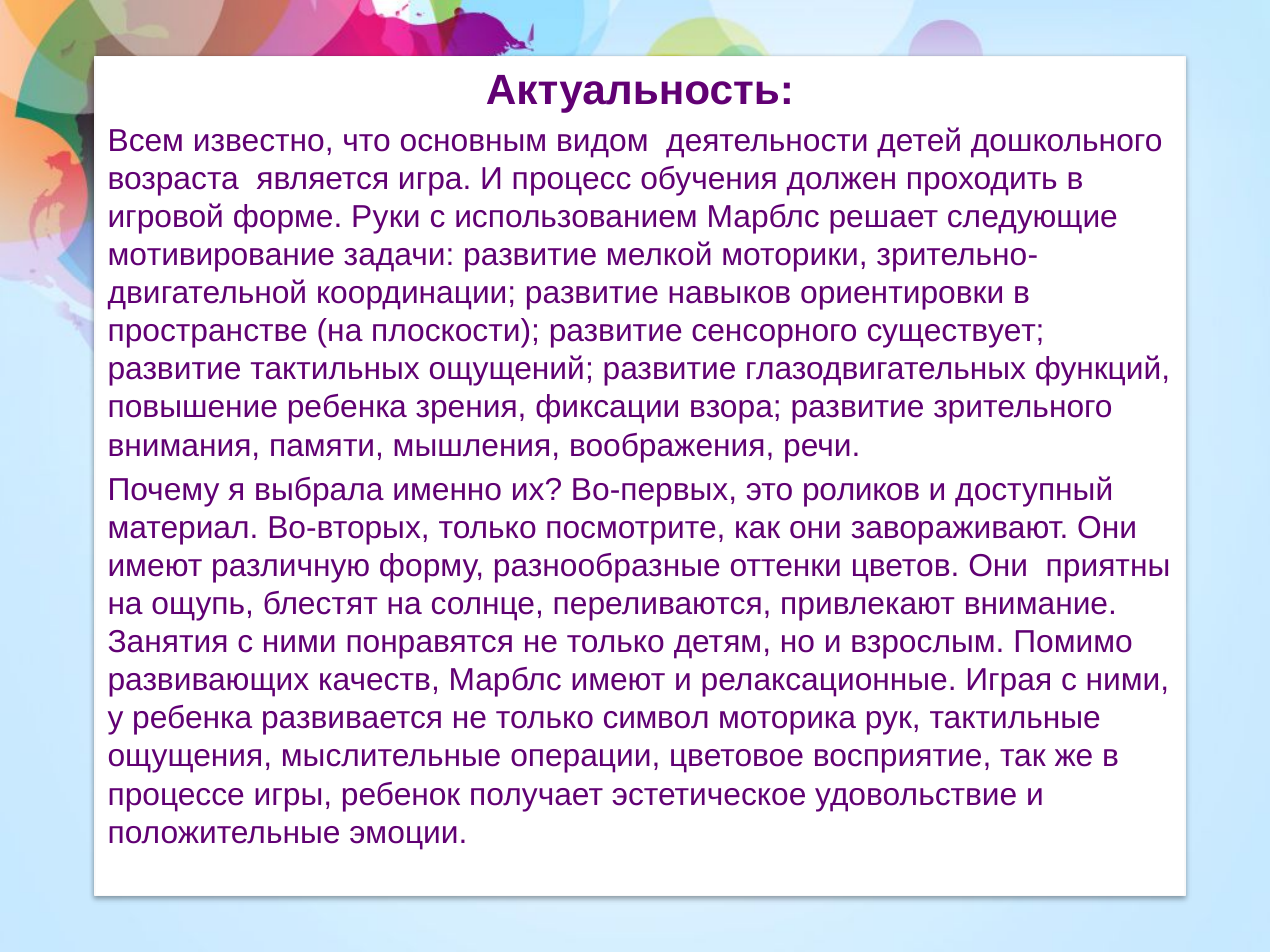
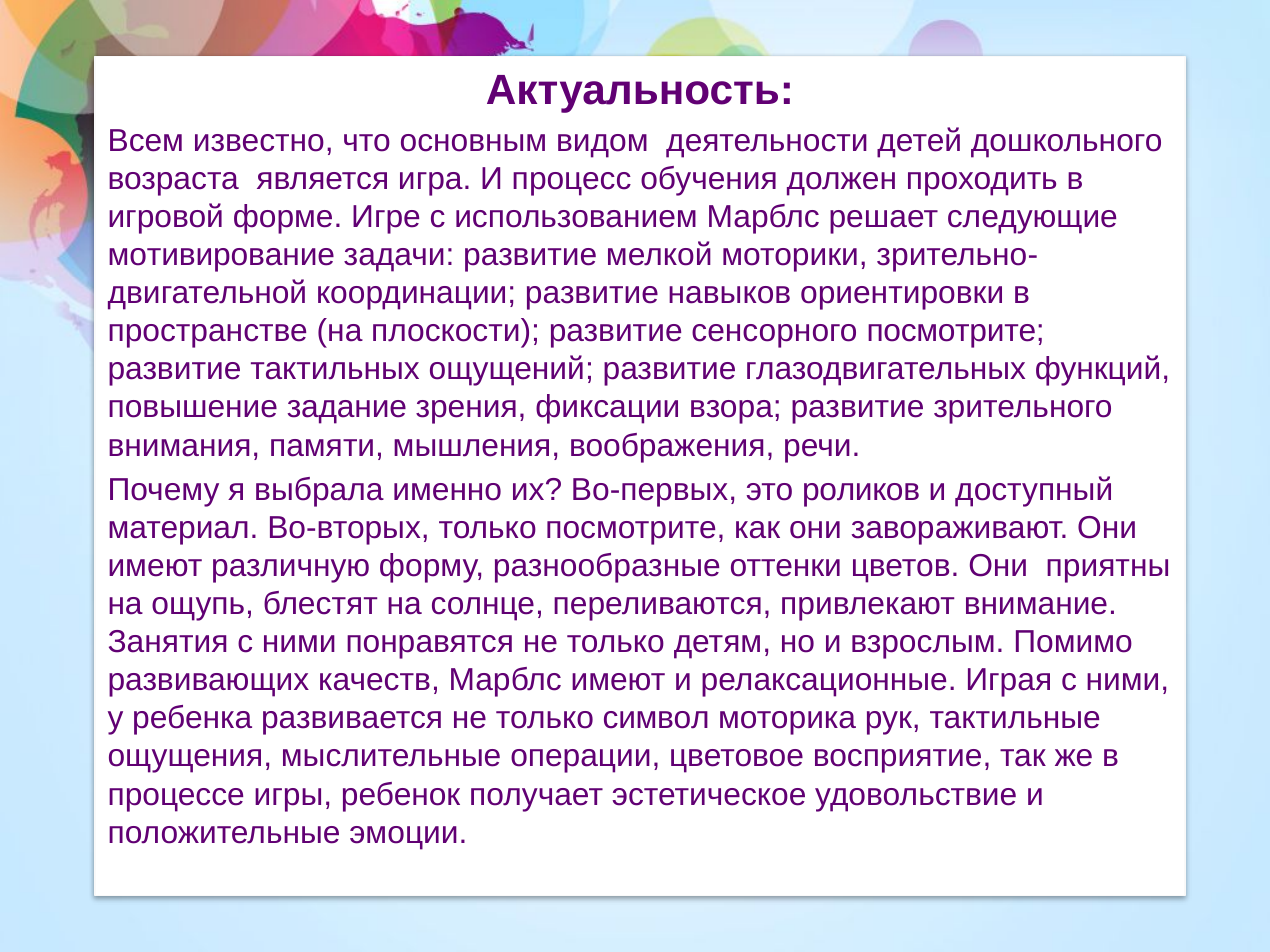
Руки: Руки -> Игре (386, 217)
сенсорного существует: существует -> посмотрите (956, 331)
повышение ребенка: ребенка -> задание (347, 408)
